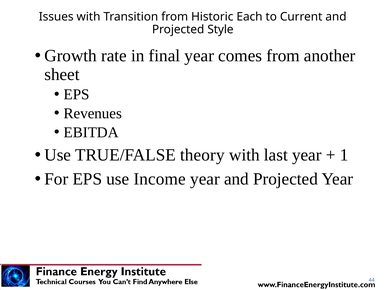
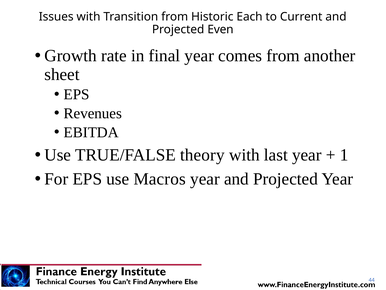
Style: Style -> Even (220, 29)
Income: Income -> Macros (160, 179)
